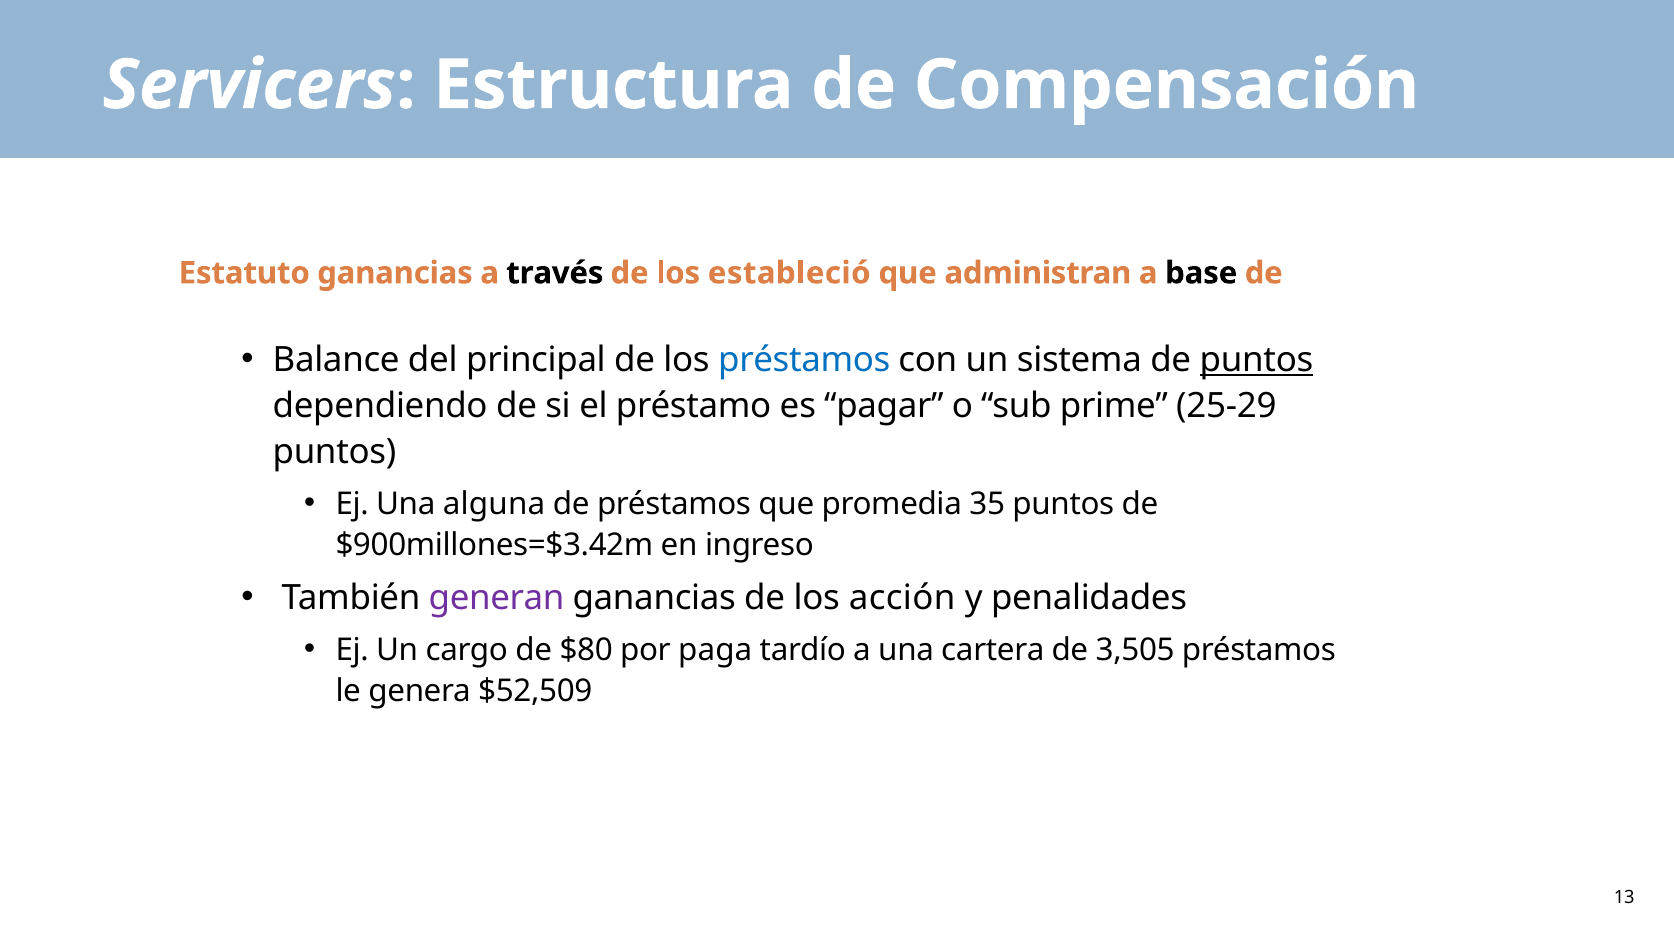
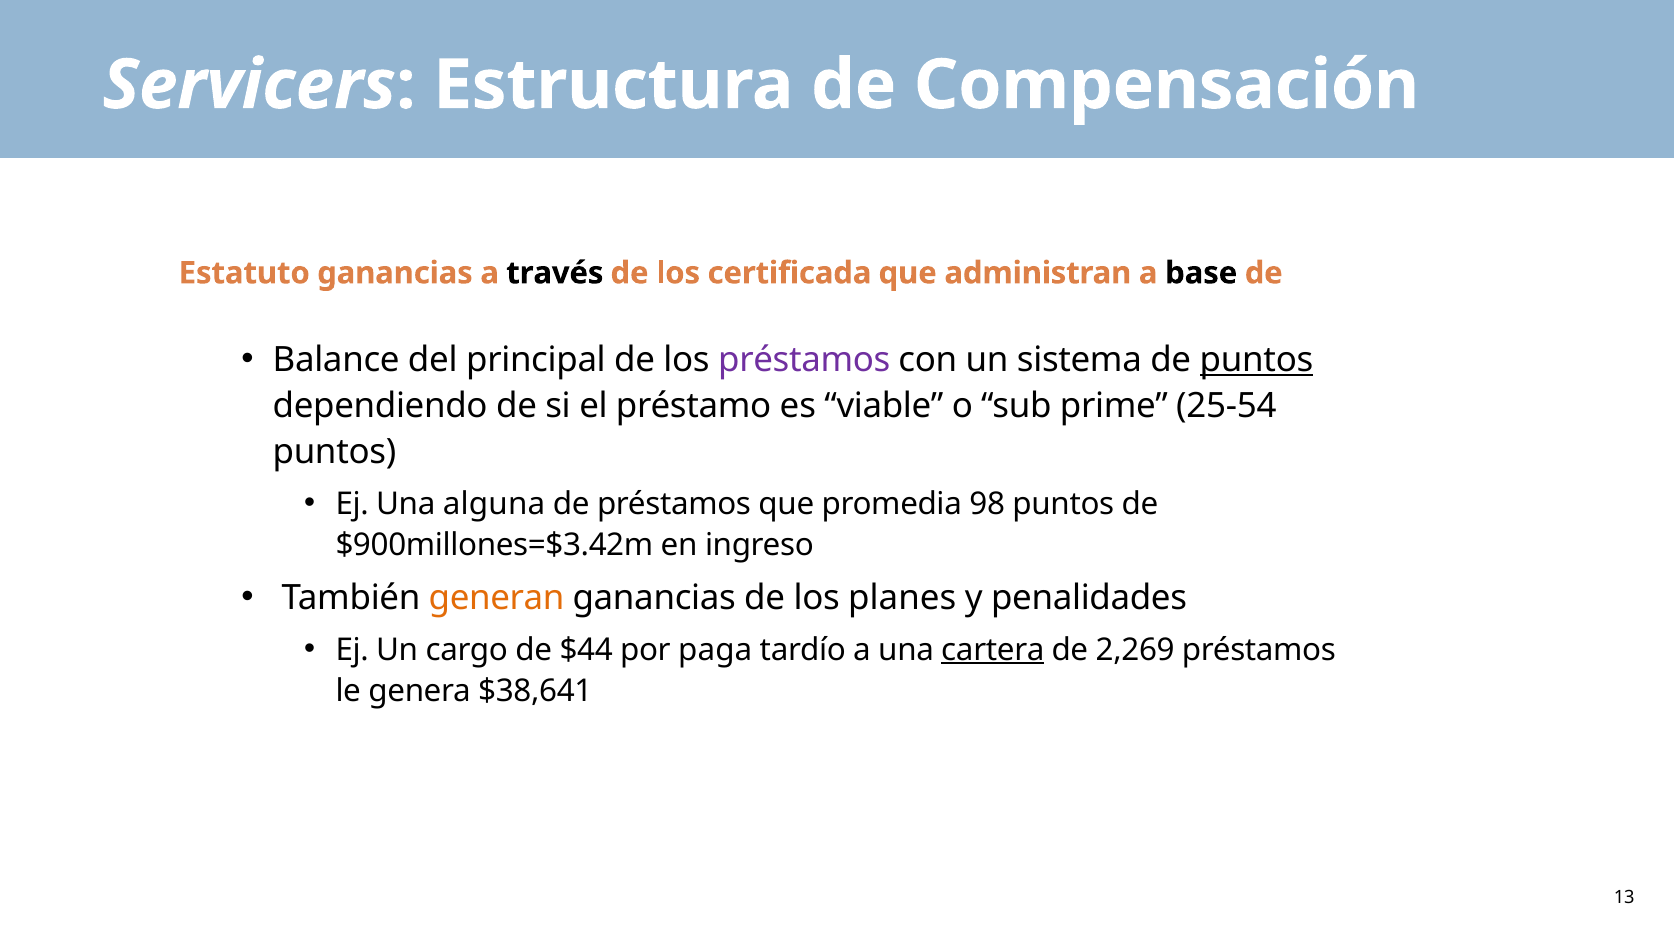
estableció: estableció -> certificada (790, 273)
préstamos colour: blue -> purple (804, 360)
pagar: pagar -> viable (884, 406)
25-29: 25-29 -> 25-54 (1226, 406)
35: 35 -> 98 (987, 504)
generan colour: purple -> orange (497, 598)
acción: acción -> planes (902, 598)
$80: $80 -> $44 (586, 650)
cartera underline: none -> present (993, 650)
3,505: 3,505 -> 2,269 (1135, 650)
$52,509: $52,509 -> $38,641 (535, 692)
